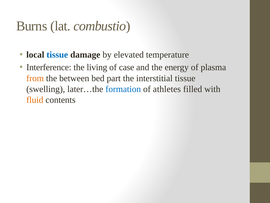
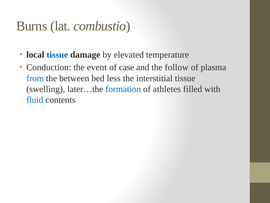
Interference: Interference -> Conduction (49, 67)
living: living -> event (97, 67)
energy: energy -> follow (177, 67)
from colour: orange -> blue (35, 78)
part: part -> less (114, 78)
fluid colour: orange -> blue (35, 100)
